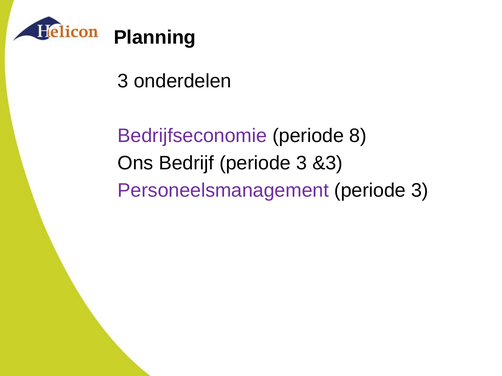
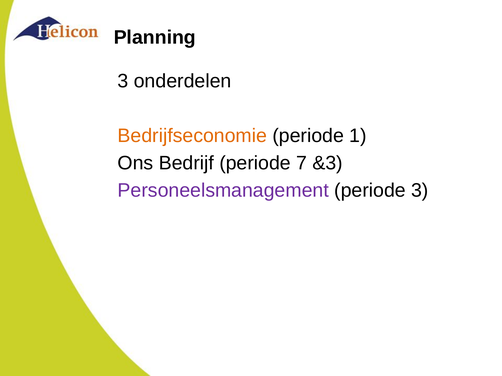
Bedrijfseconomie colour: purple -> orange (192, 136)
8: 8 -> 1 (358, 136)
Bedrijf periode 3: 3 -> 7 (302, 163)
